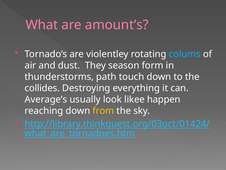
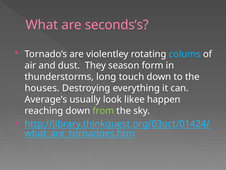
amount’s: amount’s -> seconds’s (117, 25)
path: path -> long (106, 77)
collides: collides -> houses (42, 88)
from colour: yellow -> light green (103, 110)
